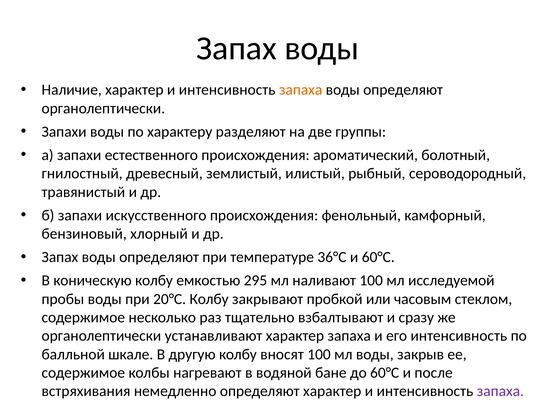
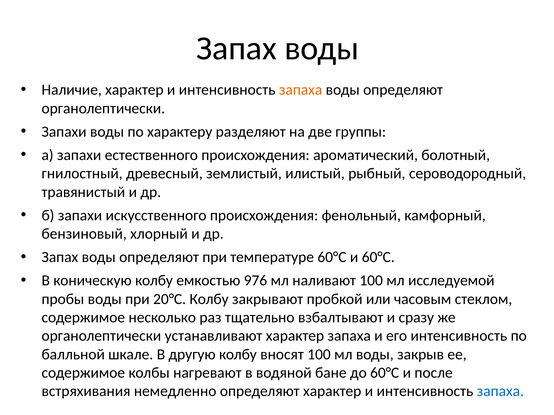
температуре 36°С: 36°С -> 60°С (332, 257)
295: 295 -> 976 (255, 281)
запаха colour: purple -> blue (500, 392)
